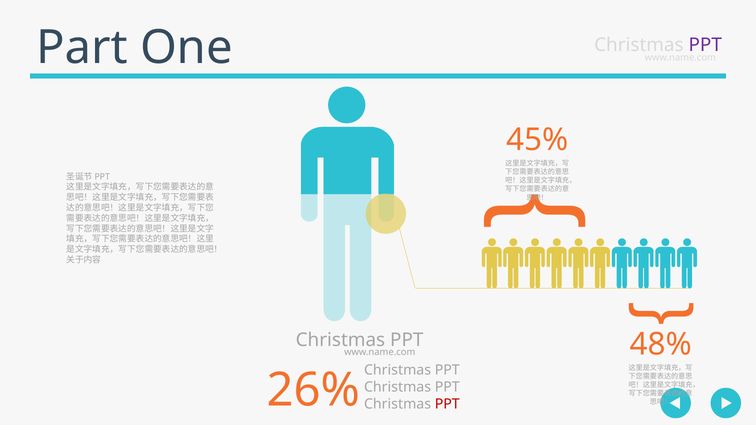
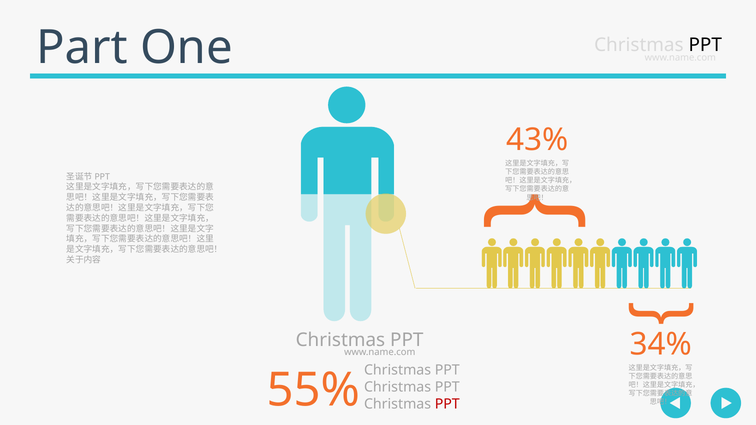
PPT colour: purple -> black (705, 45)
45%: 45% -> 43% (537, 140)
48%: 48% -> 34% (661, 344)
26%: 26% -> 55% (313, 390)
